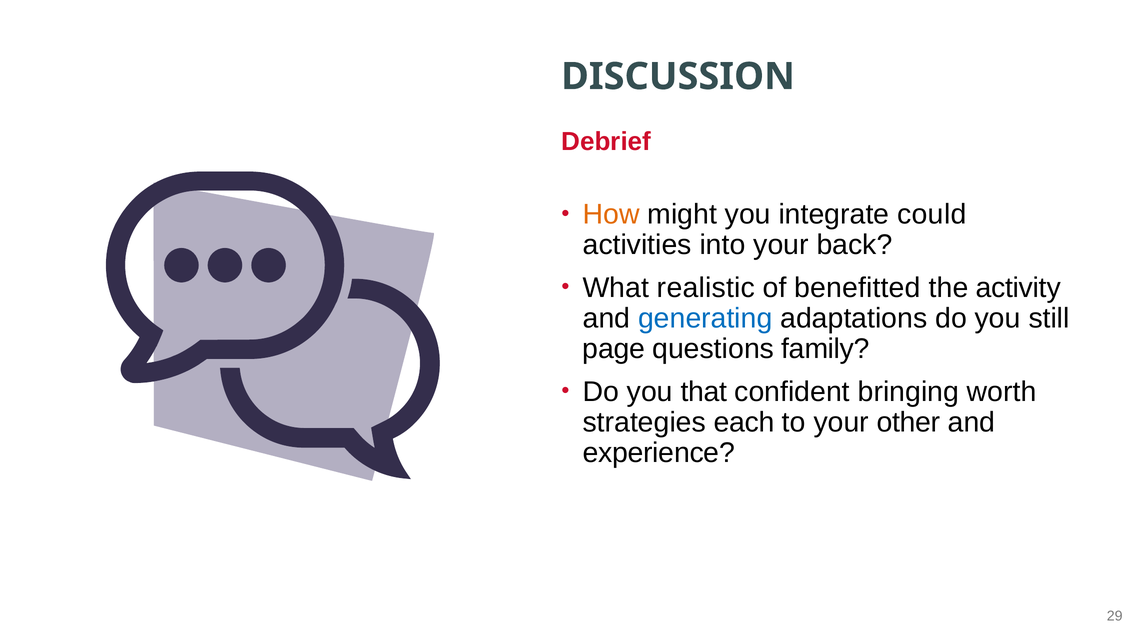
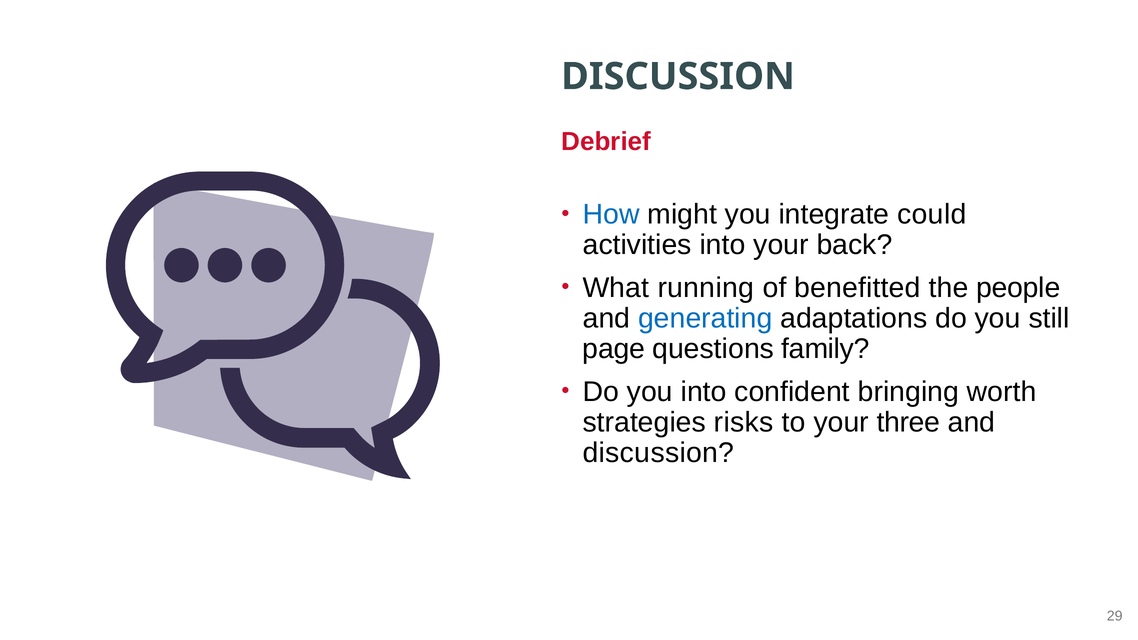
How colour: orange -> blue (611, 214)
realistic: realistic -> running (706, 288)
activity: activity -> people (1018, 288)
you that: that -> into (704, 392)
each: each -> risks (744, 422)
other: other -> three (908, 422)
experience: experience -> discussion (658, 453)
